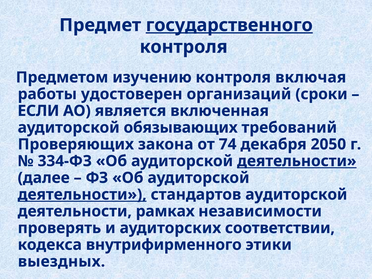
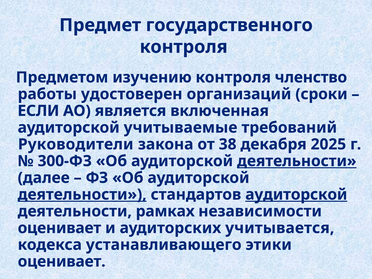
государственного underline: present -> none (229, 25)
включая: включая -> членство (311, 77)
обязывающих: обязывающих -> учитываемые (181, 128)
Проверяющих: Проверяющих -> Руководители (76, 144)
74: 74 -> 38 (228, 144)
2050: 2050 -> 2025 (328, 144)
334-ФЗ: 334-ФЗ -> 300-ФЗ (65, 161)
аудиторской underline: none -> present (296, 195)
проверять: проверять -> оценивает (59, 228)
соответствии: соответствии -> учитывается (280, 228)
внутрифирменного: внутрифирменного -> устанавливающего (164, 245)
выездных: выездных -> оценивает (62, 261)
